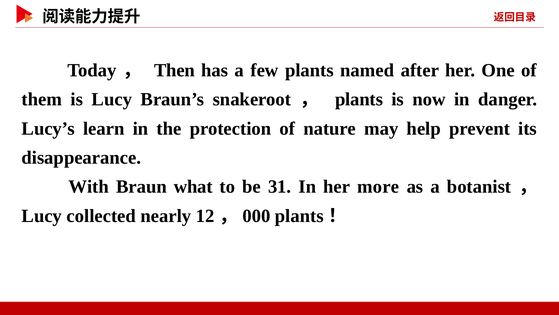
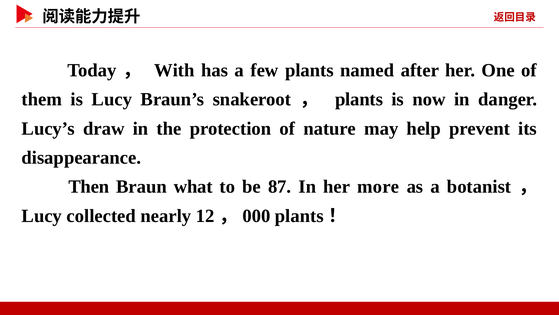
Then: Then -> With (174, 70)
learn: learn -> draw (104, 128)
With: With -> Then (89, 186)
31: 31 -> 87 (280, 186)
